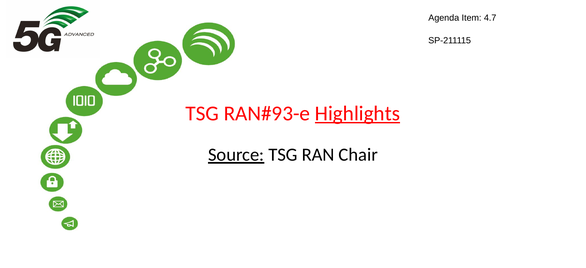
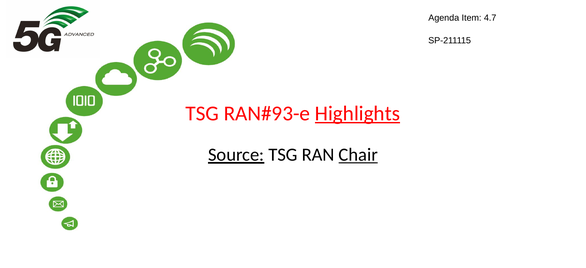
Chair underline: none -> present (358, 155)
